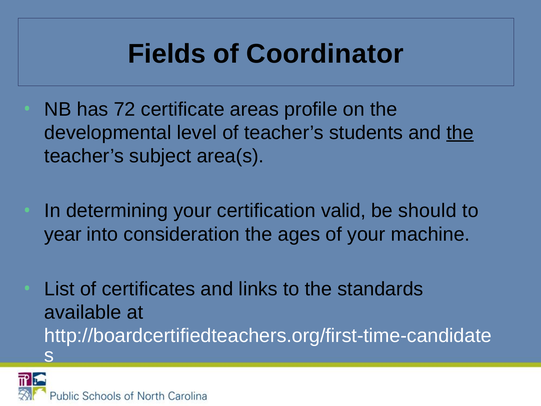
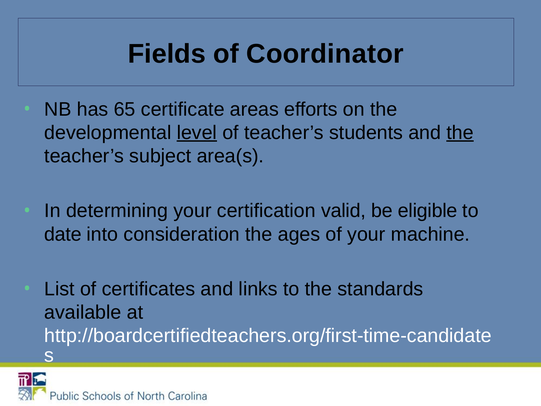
72: 72 -> 65 (125, 109)
profile: profile -> efforts (311, 109)
level underline: none -> present (197, 133)
should: should -> eligible (428, 211)
year: year -> date (63, 234)
